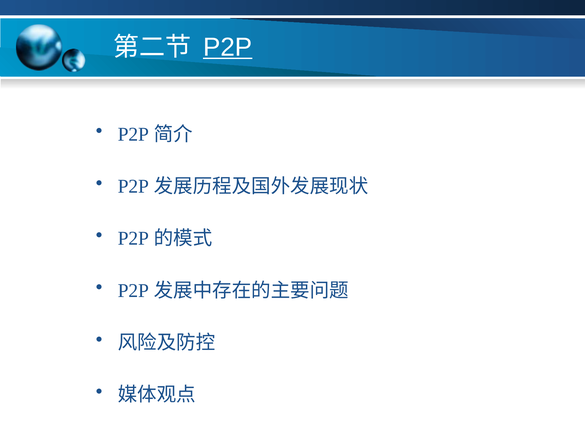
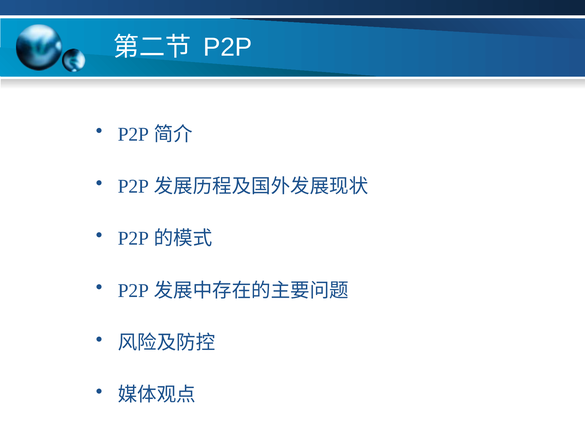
P2P underline: present -> none (228, 47)
